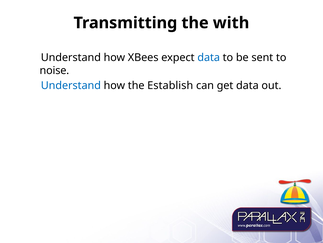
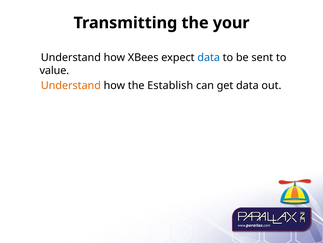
with: with -> your (231, 23)
noise: noise -> value (54, 70)
Understand colour: blue -> orange (71, 85)
